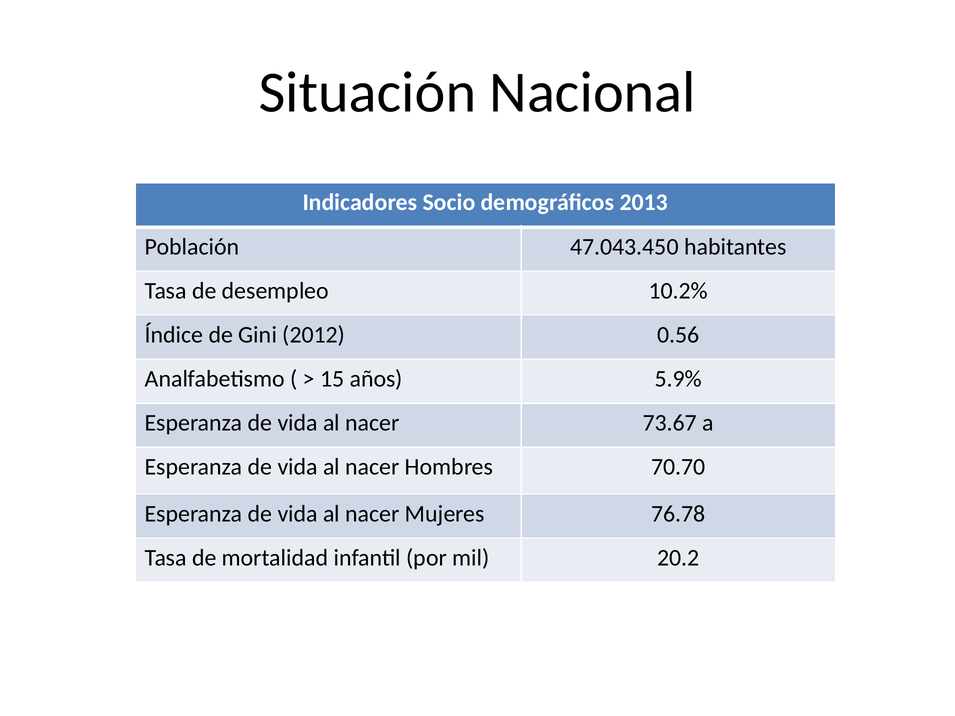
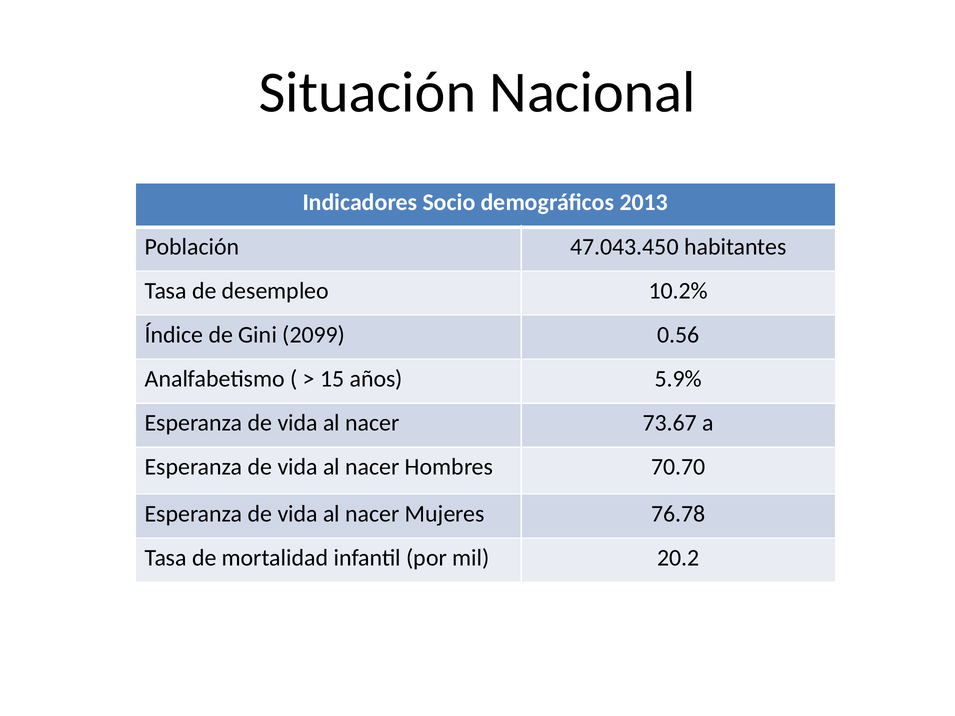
2012: 2012 -> 2099 (314, 335)
